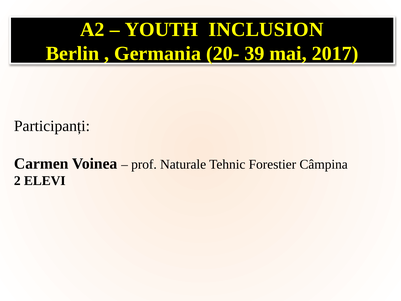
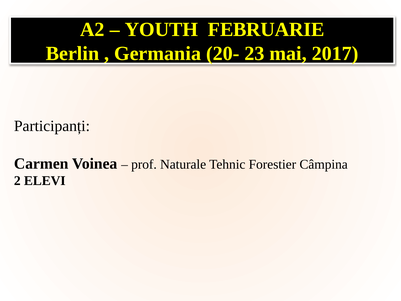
INCLUSION: INCLUSION -> FEBRUARIE (266, 29)
39: 39 -> 23 (254, 54)
